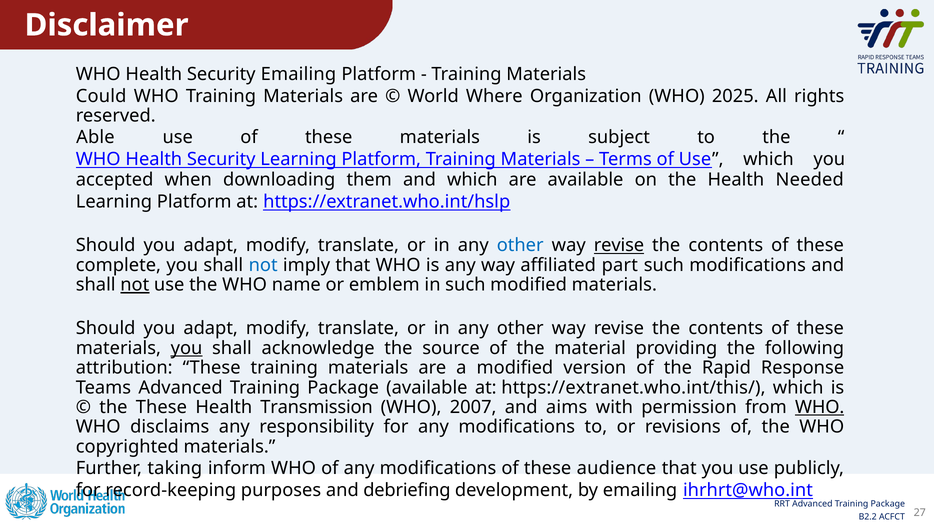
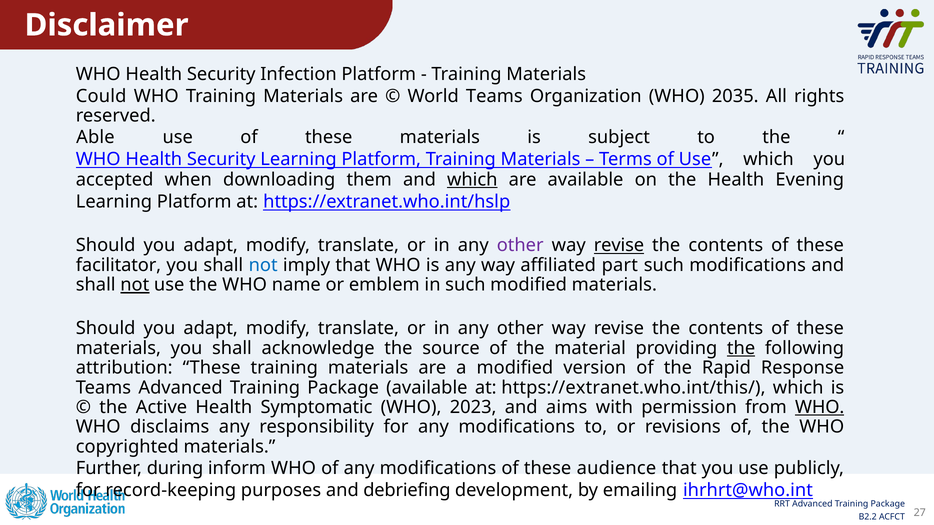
Security Emailing: Emailing -> Infection (299, 74)
World Where: Where -> Teams (494, 96)
2025: 2025 -> 2035 (735, 96)
which underline: none -> present (472, 180)
Needed: Needed -> Evening (810, 180)
other colour: blue -> purple (520, 246)
complete: complete -> facilitator (118, 265)
you underline: present -> none (187, 348)
the underline: none -> present (741, 348)
the These: These -> Active (161, 408)
Transmission: Transmission -> Symptomatic (316, 408)
2007: 2007 -> 2023 (473, 408)
taking: taking -> during (175, 469)
